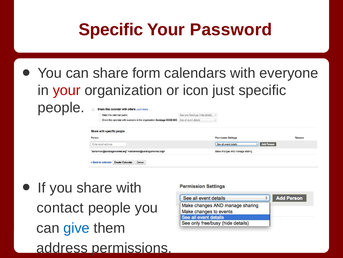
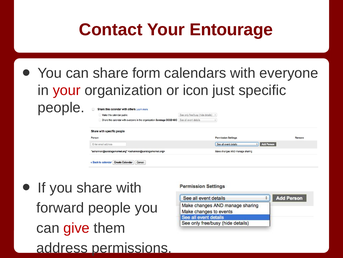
Specific: Specific -> Contact (111, 30)
Password: Password -> Entourage (231, 30)
contact: contact -> forward (60, 207)
give colour: blue -> red (77, 227)
